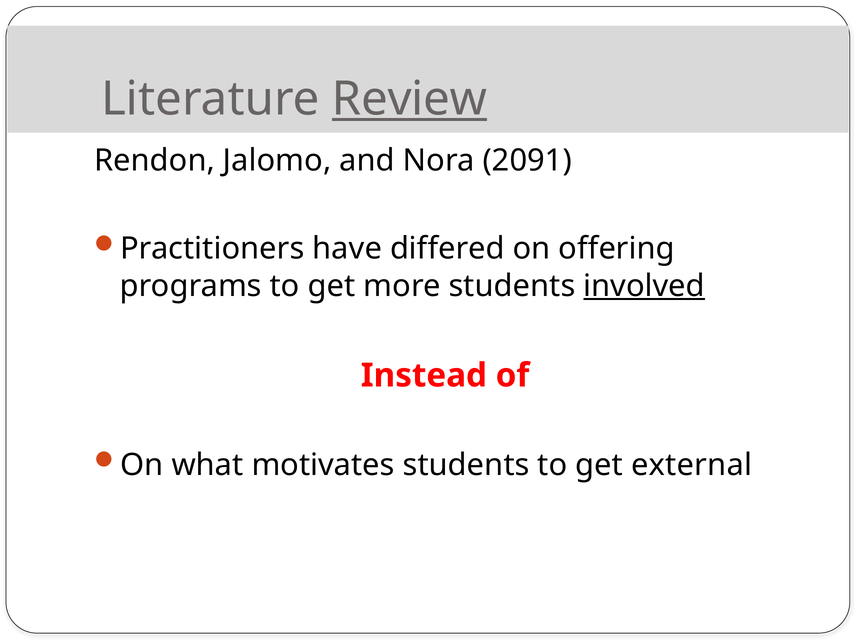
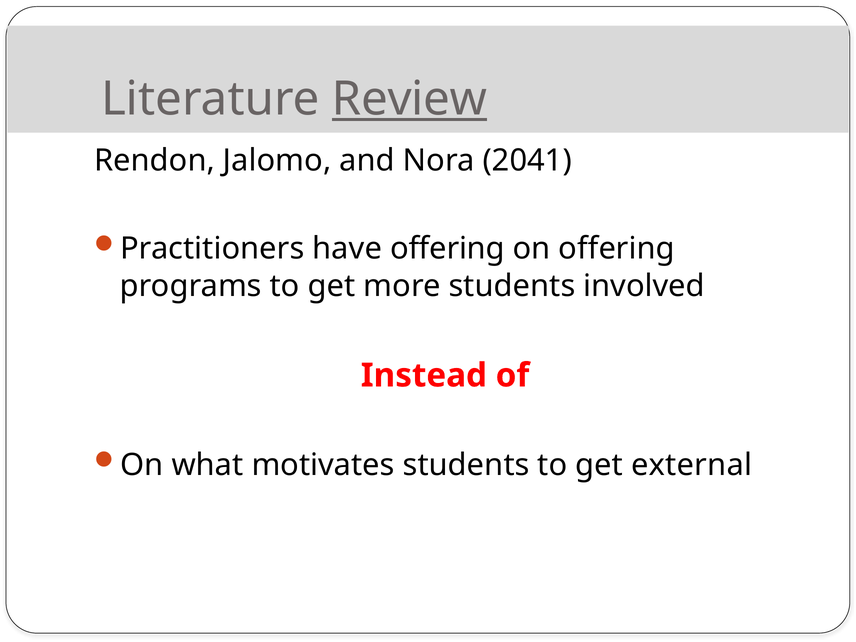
2091: 2091 -> 2041 (527, 161)
have differed: differed -> offering (447, 249)
involved underline: present -> none (644, 286)
